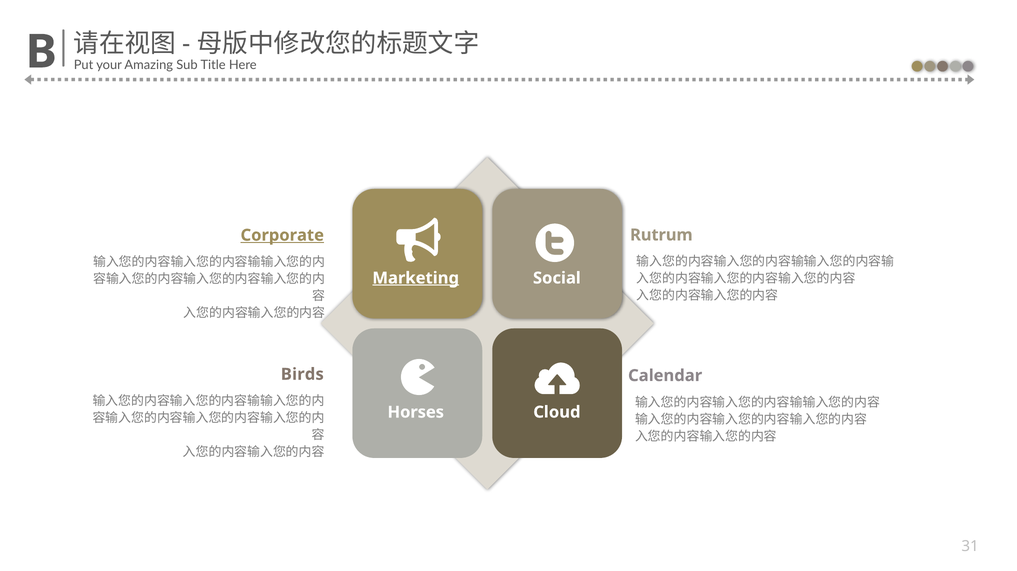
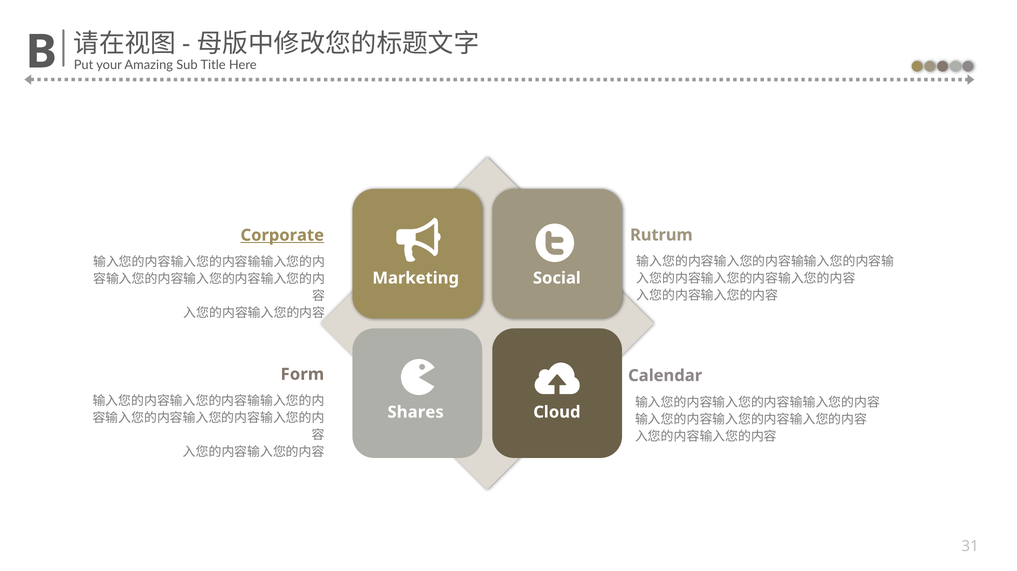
Marketing underline: present -> none (416, 278)
Birds: Birds -> Form (302, 374)
Horses: Horses -> Shares (416, 412)
